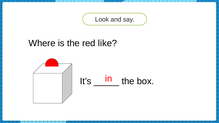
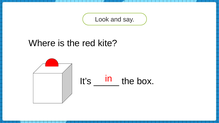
like: like -> kite (108, 43)
